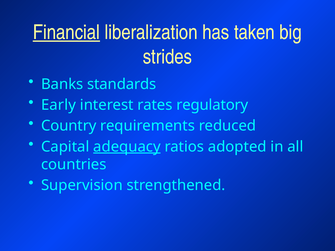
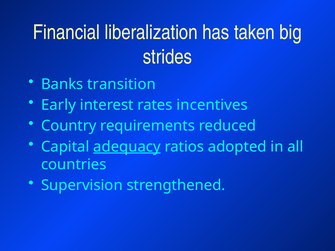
Financial underline: present -> none (66, 32)
standards: standards -> transition (122, 84)
regulatory: regulatory -> incentives (212, 105)
